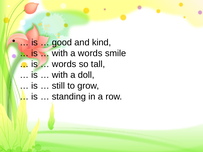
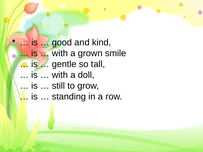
a words: words -> grown (90, 53)
words: words -> gentle (64, 64)
